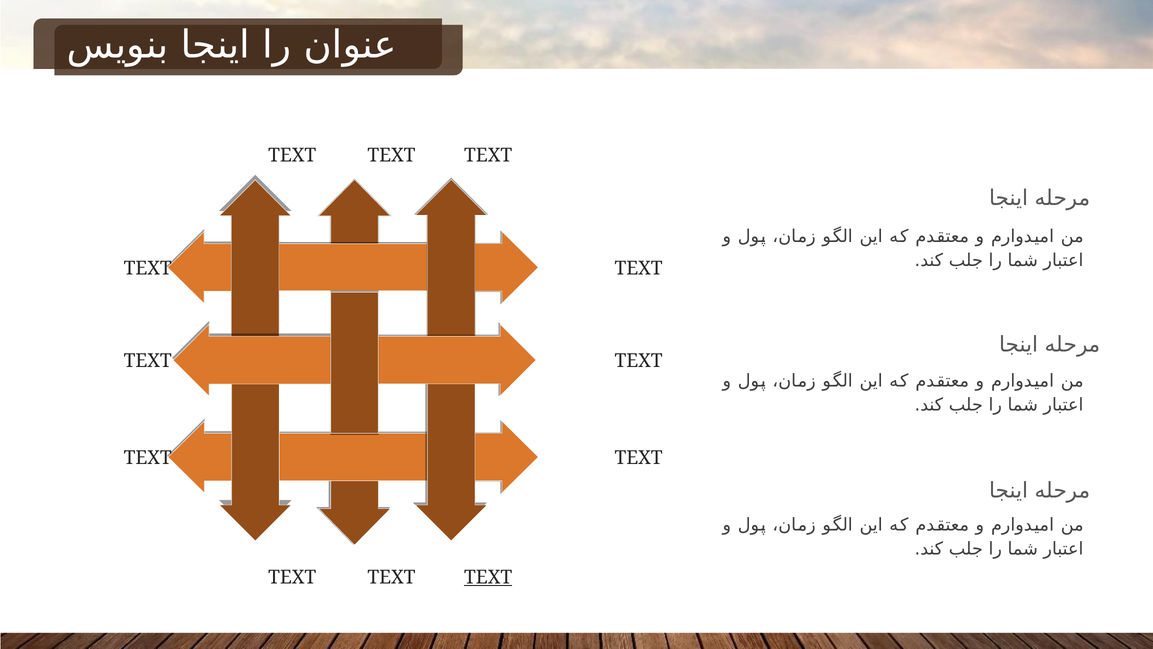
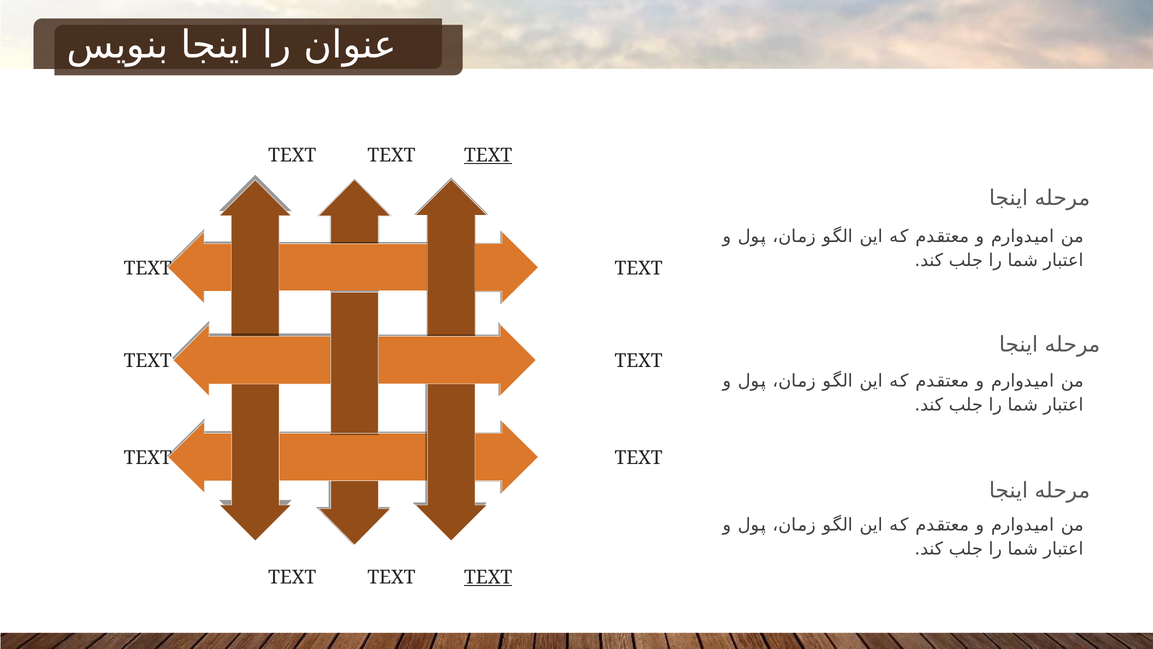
TEXT underline: none -> present (488, 155)
